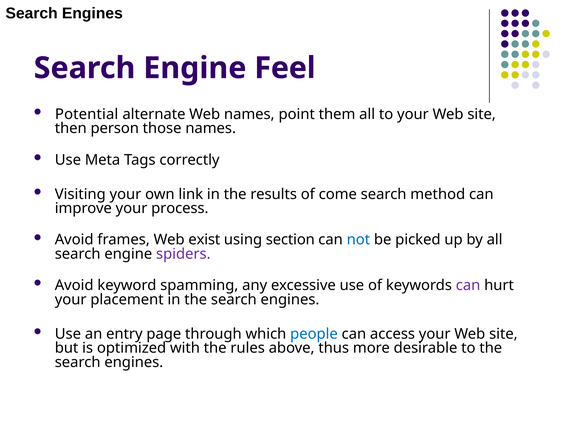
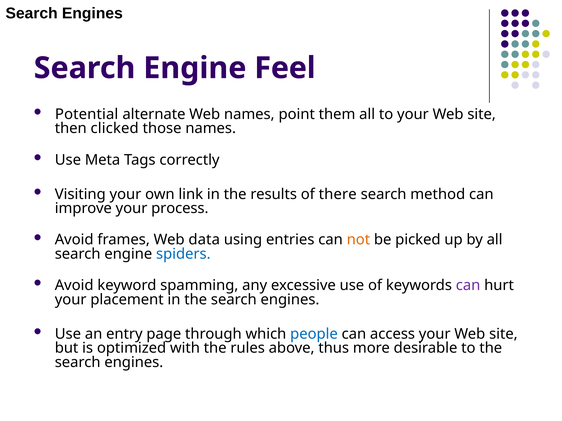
person: person -> clicked (115, 129)
come: come -> there (338, 194)
exist: exist -> data (204, 240)
section: section -> entries (290, 240)
not colour: blue -> orange (358, 240)
spiders colour: purple -> blue (183, 254)
